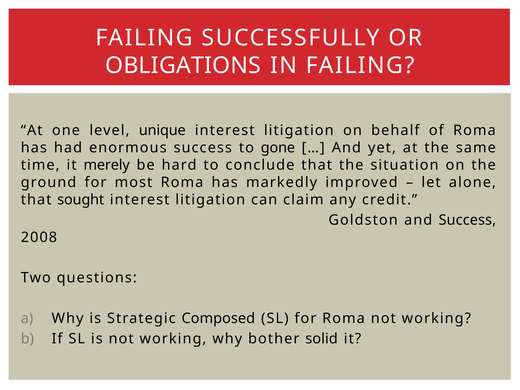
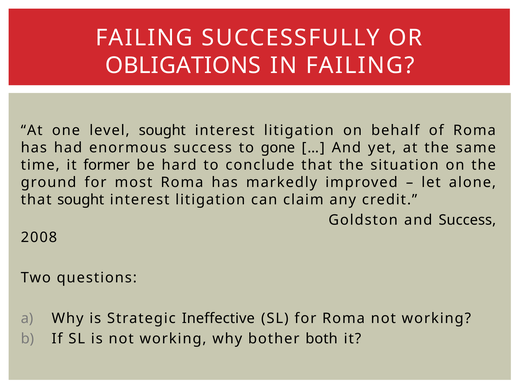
level unique: unique -> sought (162, 130)
merely: merely -> former (107, 165)
Composed: Composed -> Ineffective (218, 318)
solid: solid -> both (322, 339)
